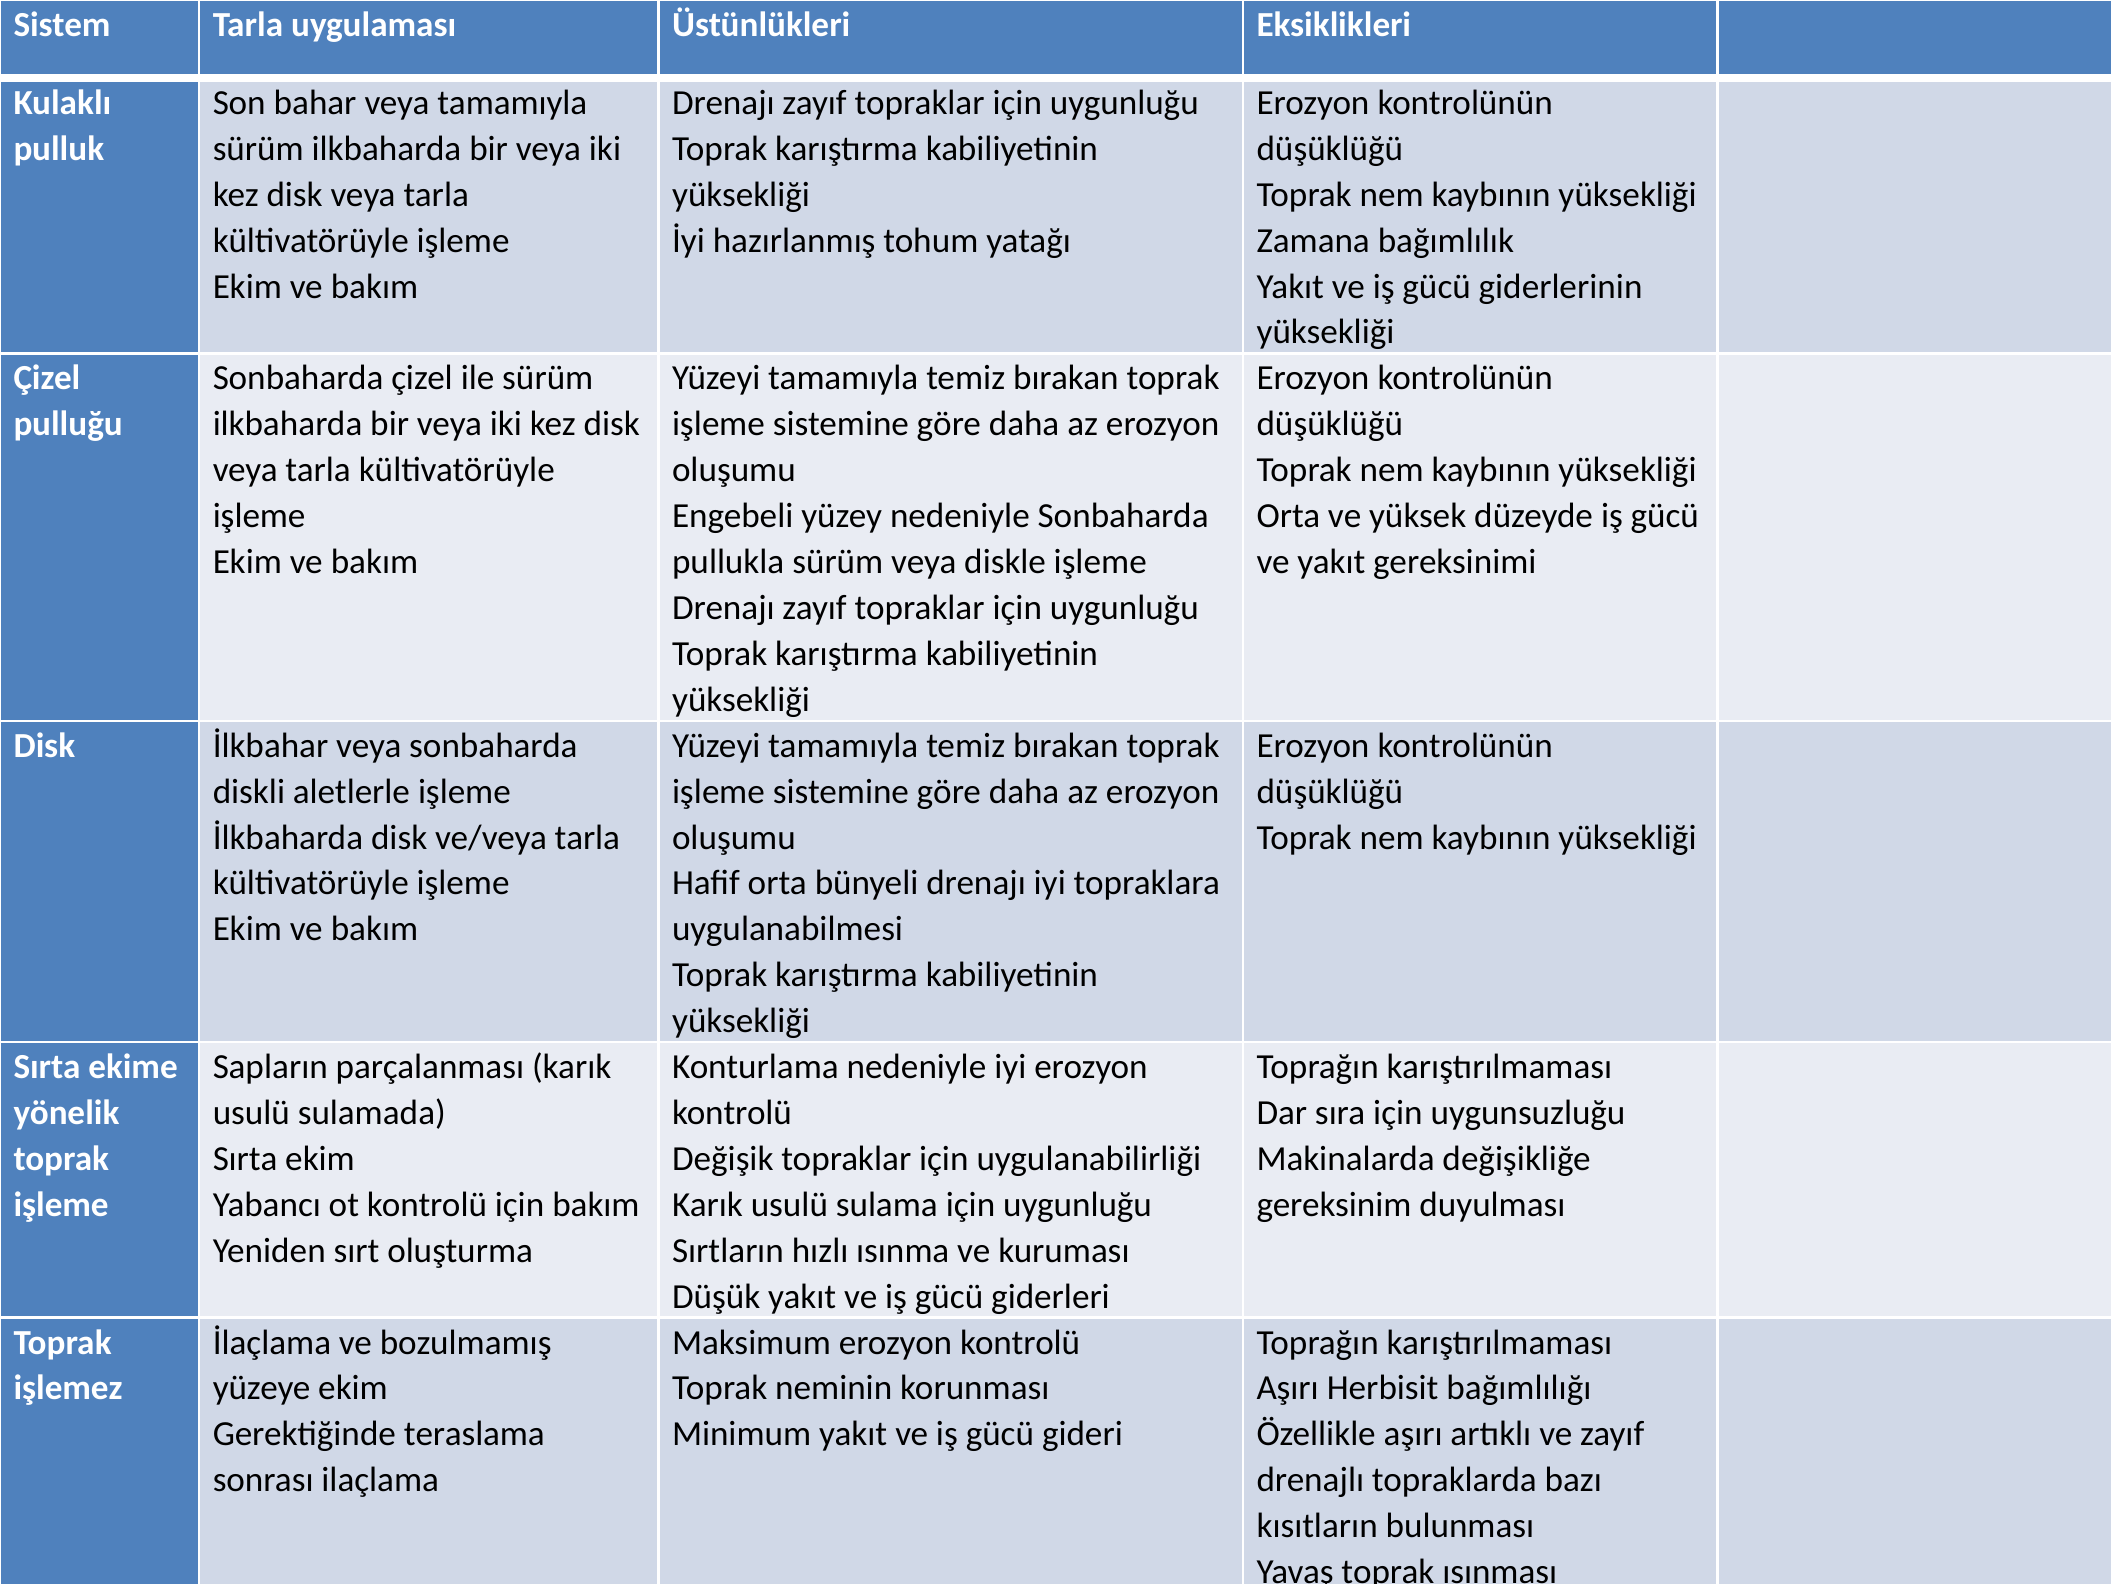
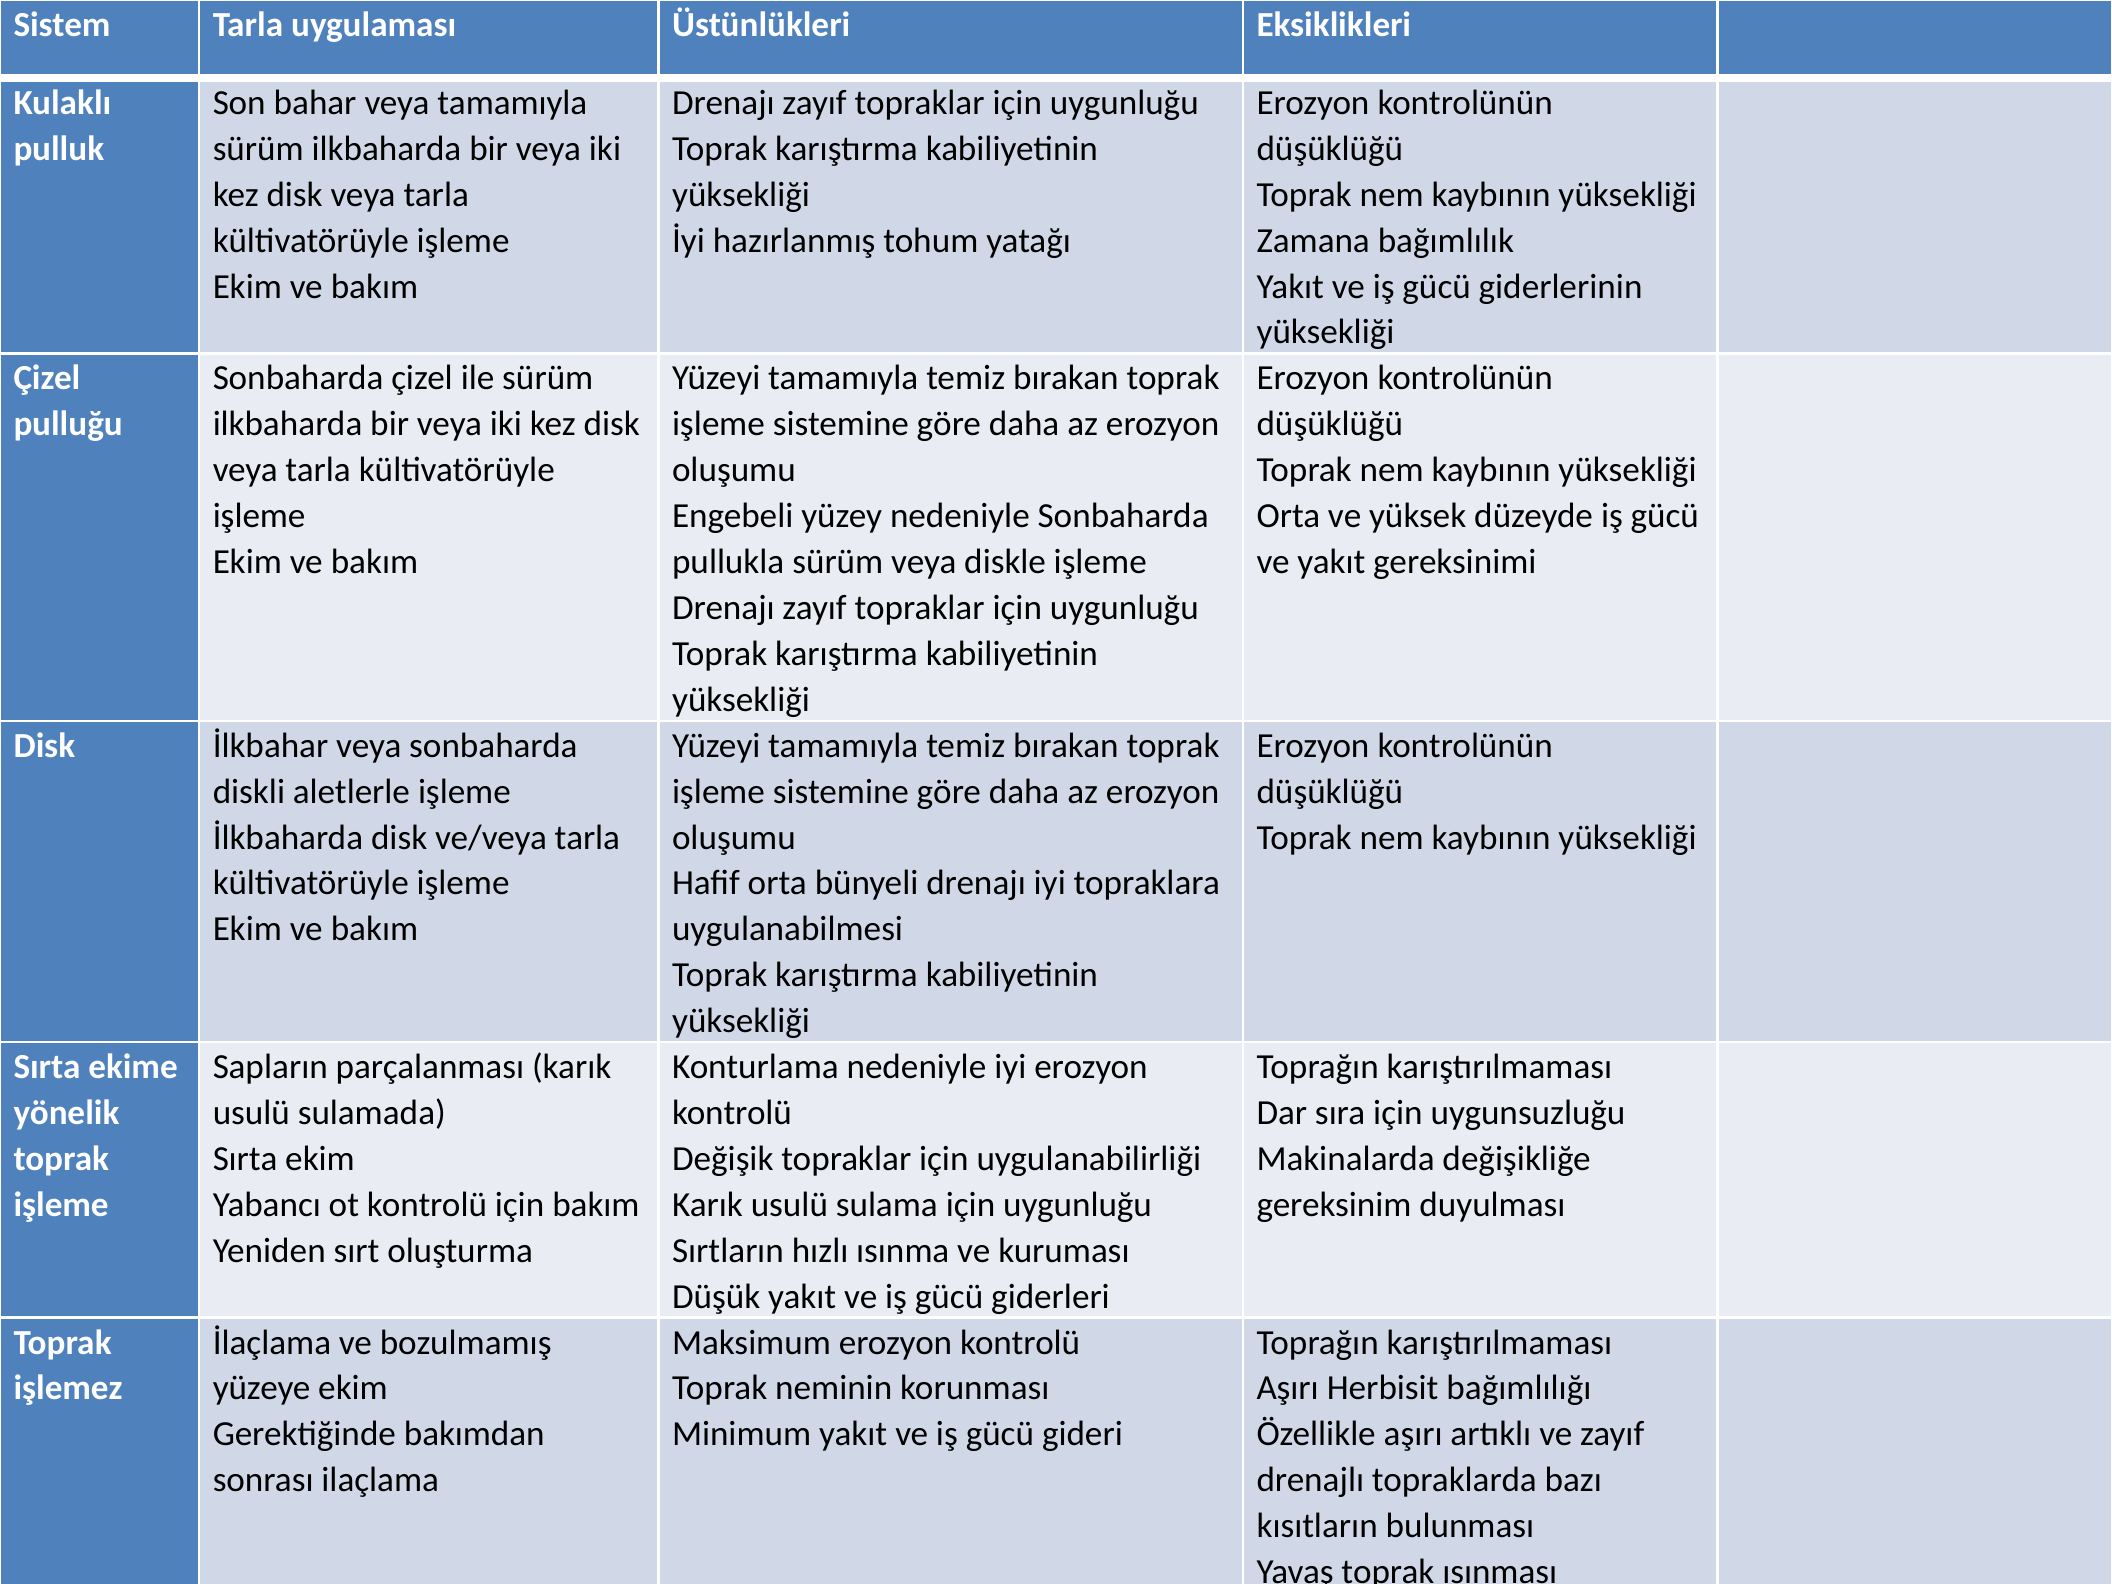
teraslama: teraslama -> bakımdan (474, 1434)
